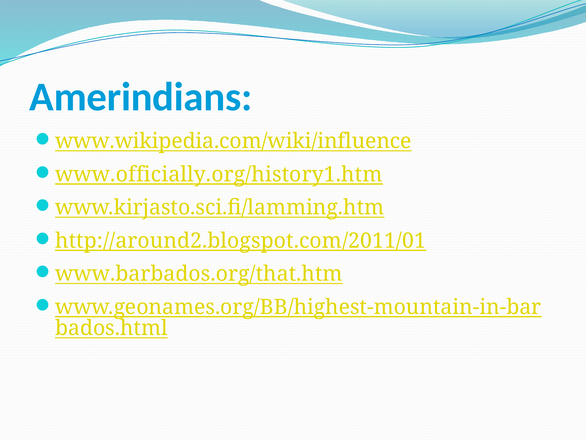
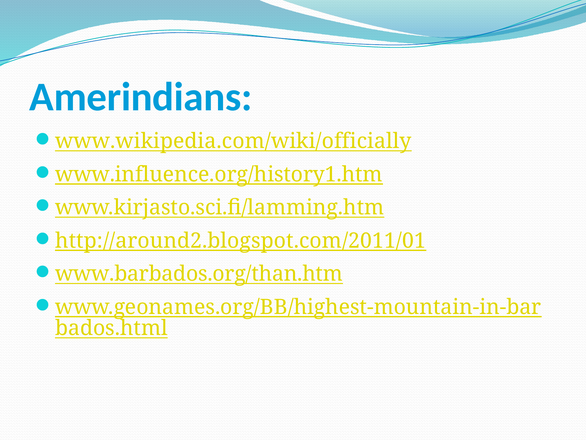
www.wikipedia.com/wiki/influence: www.wikipedia.com/wiki/influence -> www.wikipedia.com/wiki/officially (233, 141)
www.officially.org/history1.htm: www.officially.org/history1.htm -> www.influence.org/history1.htm (219, 174)
www.barbados.org/that.htm: www.barbados.org/that.htm -> www.barbados.org/than.htm (199, 274)
